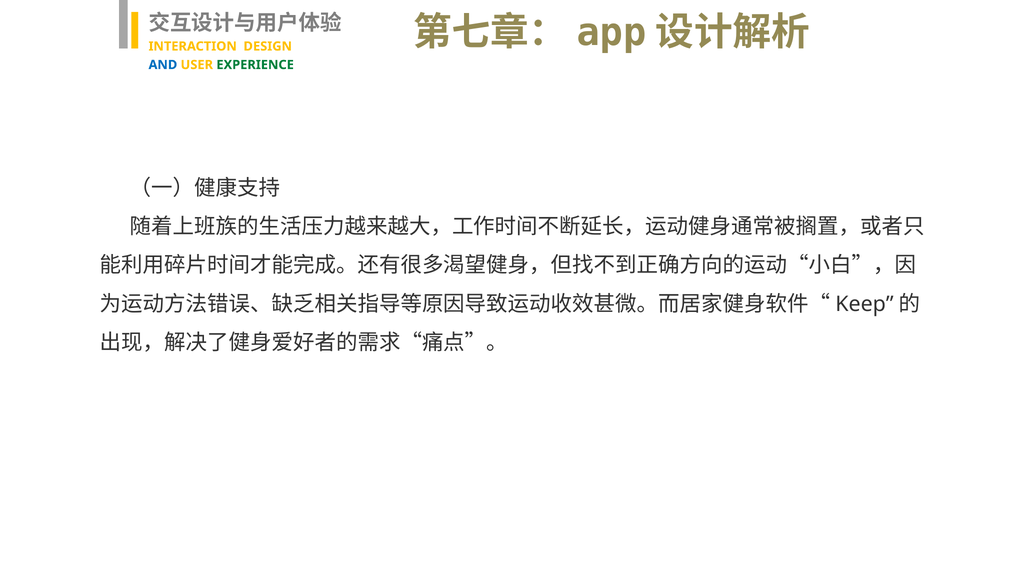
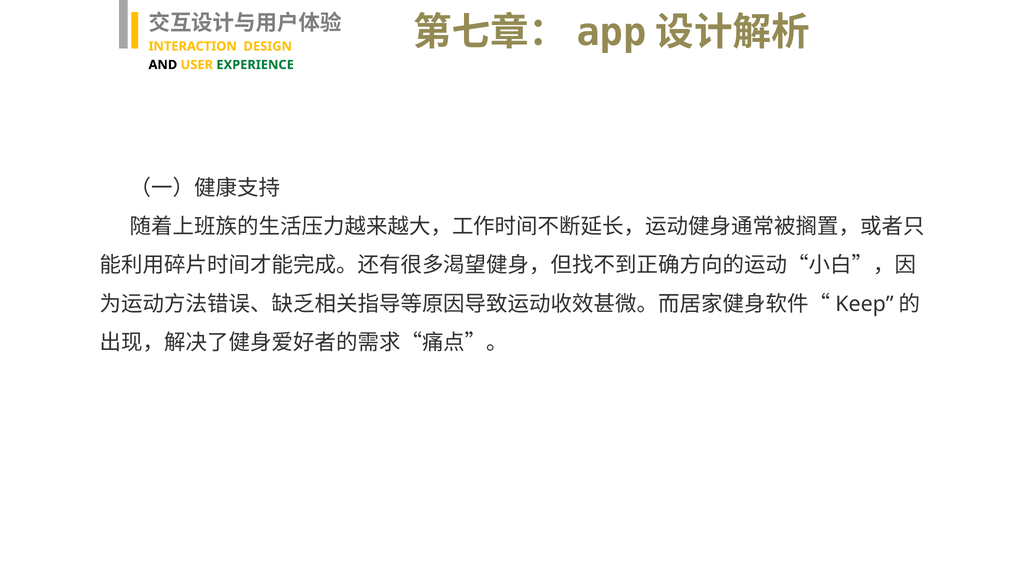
AND colour: blue -> black (163, 65)
